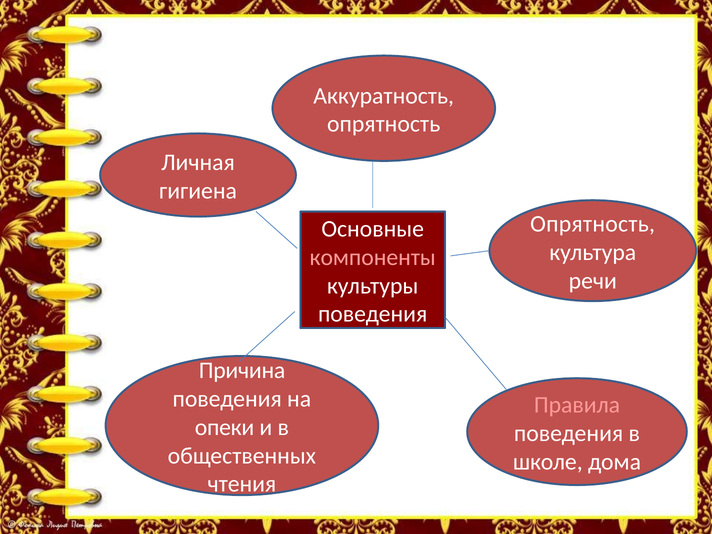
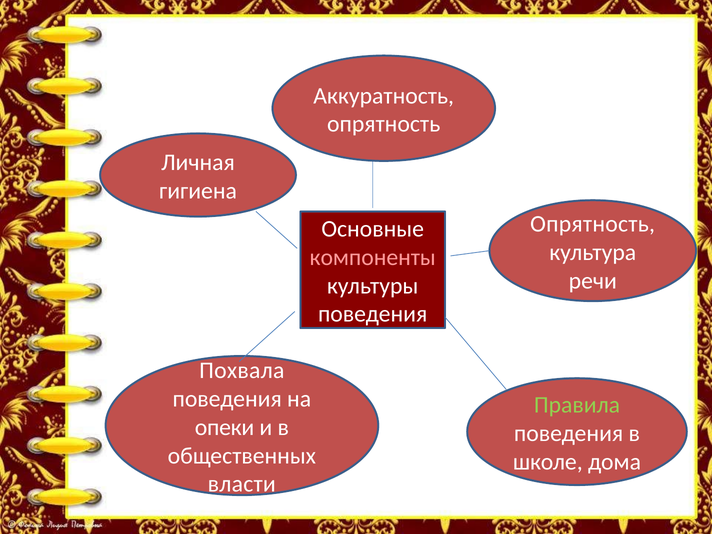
Причина: Причина -> Похвала (242, 370)
Правила colour: pink -> light green (577, 405)
чтения: чтения -> власти (242, 484)
